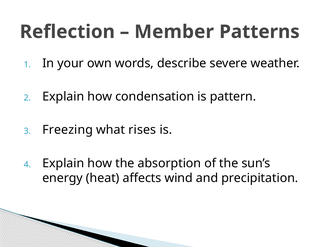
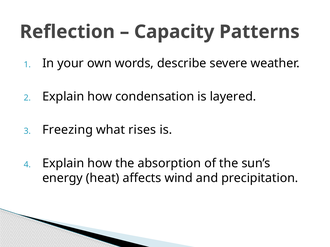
Member: Member -> Capacity (174, 32)
pattern: pattern -> layered (233, 97)
